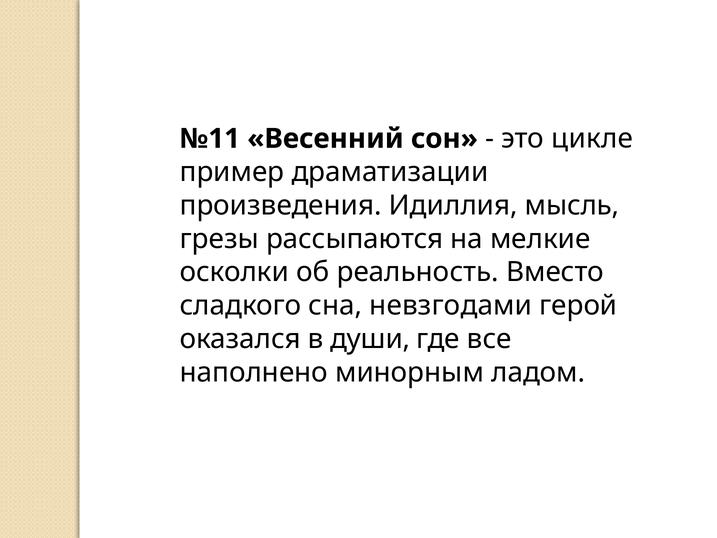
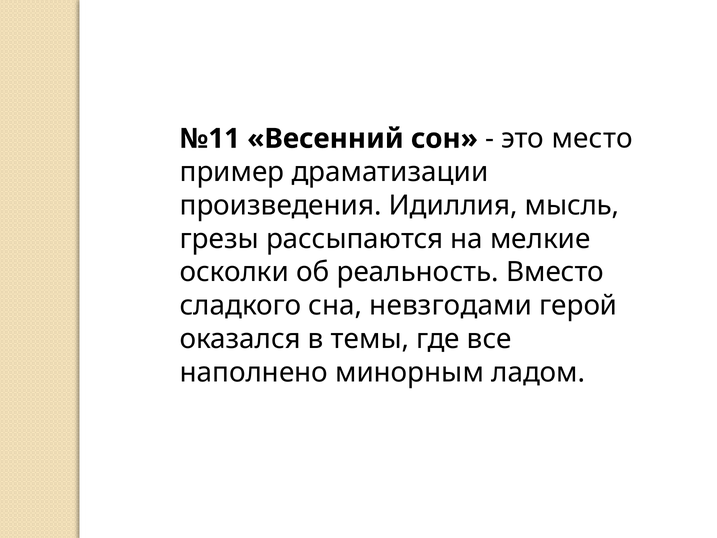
цикле: цикле -> место (592, 139)
души: души -> темы (370, 339)
